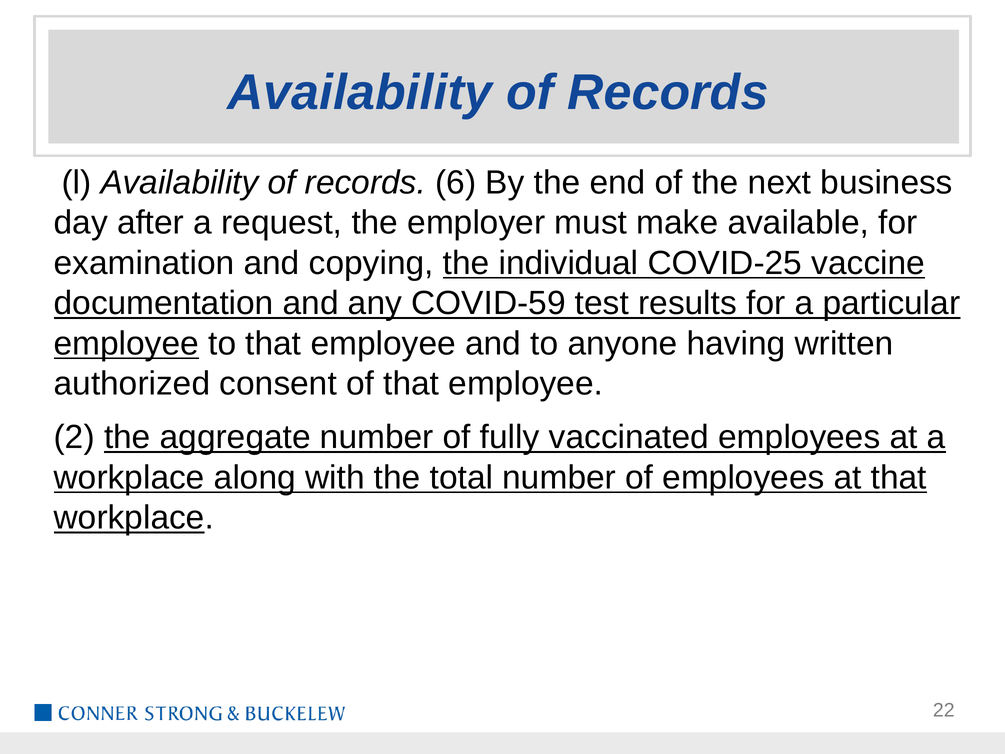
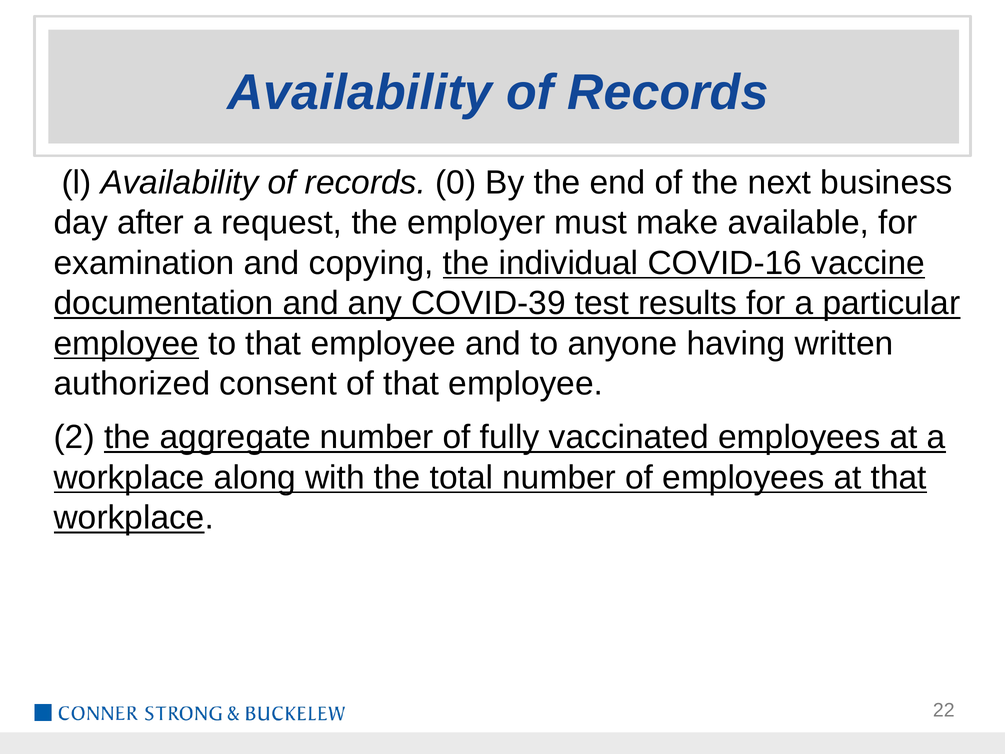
6: 6 -> 0 (456, 183)
COVID-25: COVID-25 -> COVID-16 (725, 263)
COVID-59: COVID-59 -> COVID-39 (489, 303)
